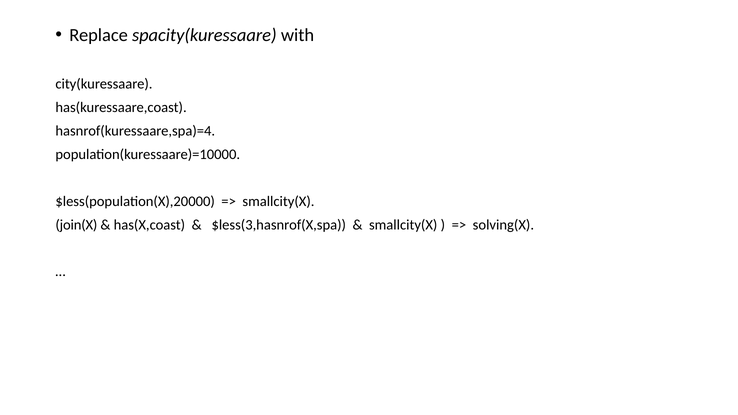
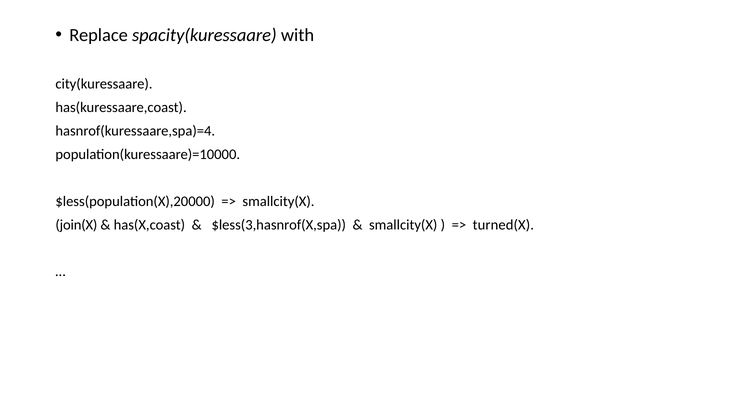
solving(X: solving(X -> turned(X (503, 225)
